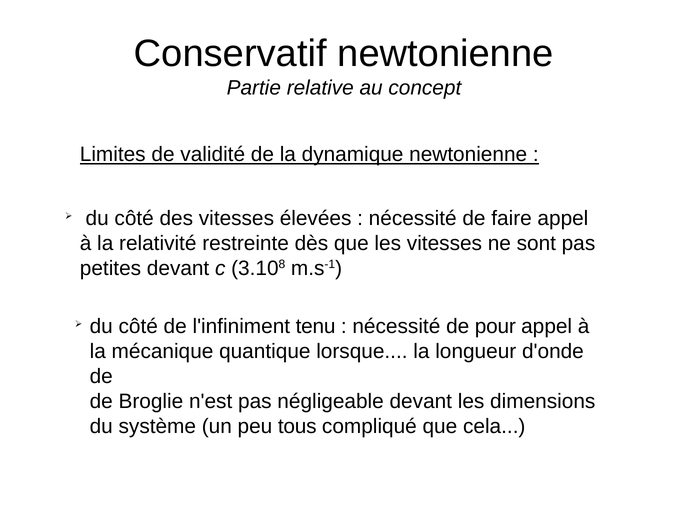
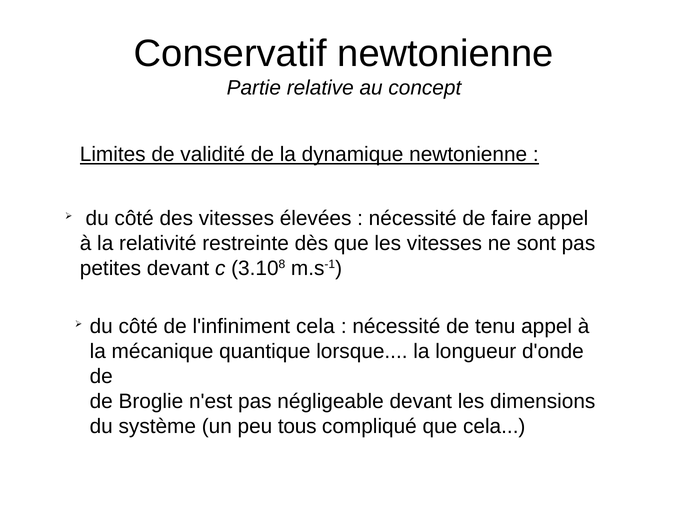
l'infiniment tenu: tenu -> cela (315, 327)
pour: pour -> tenu (495, 327)
